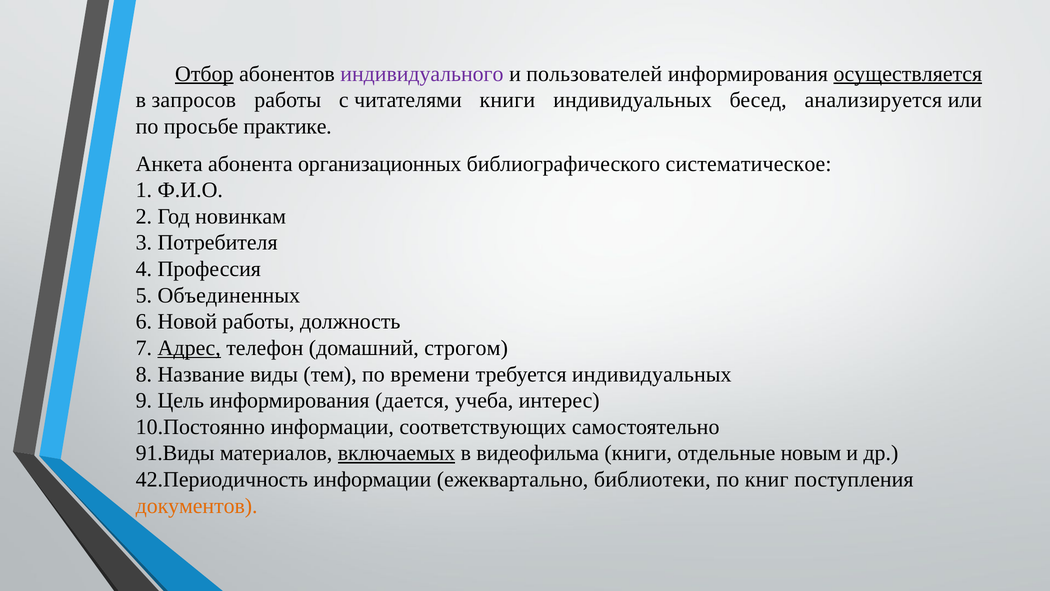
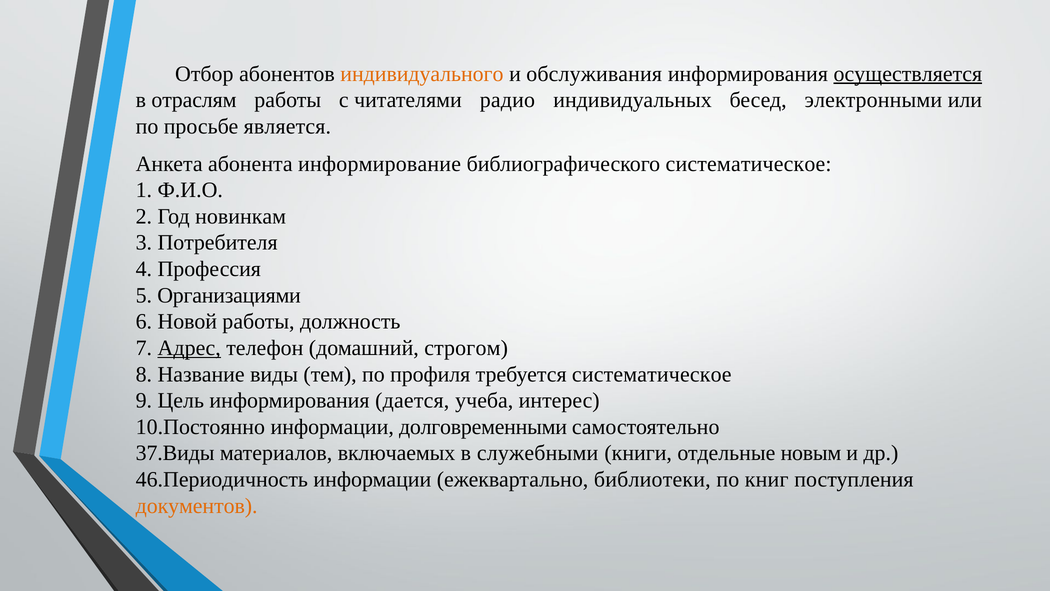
Отбор underline: present -> none (204, 74)
индивидуального colour: purple -> orange (422, 74)
пользователей: пользователей -> обслуживания (594, 74)
запросов: запросов -> отраслям (194, 100)
читателями книги: книги -> радио (507, 100)
анализируется: анализируется -> электронными (873, 100)
практике: практике -> является (287, 126)
организационных: организационных -> информирование (380, 164)
Объединенных: Объединенных -> Организациями (229, 295)
времени: времени -> профиля (430, 374)
требуется индивидуальных: индивидуальных -> систематическое (652, 374)
соответствующих: соответствующих -> долговременными (483, 427)
91.Виды: 91.Виды -> 37.Виды (175, 453)
включаемых underline: present -> none (397, 453)
видеофильма: видеофильма -> служебными (538, 453)
42.Периодичность: 42.Периодичность -> 46.Периодичность (222, 479)
